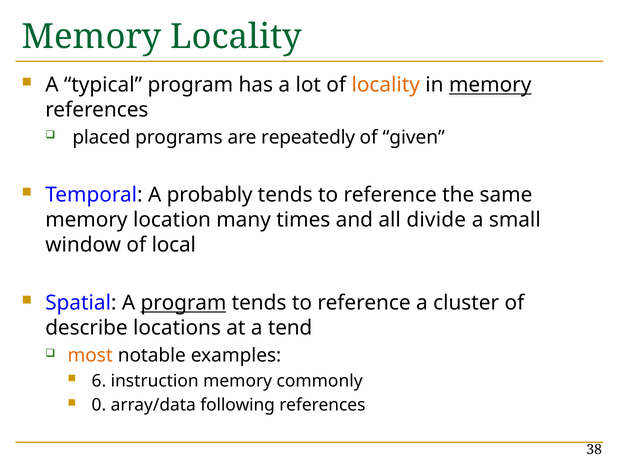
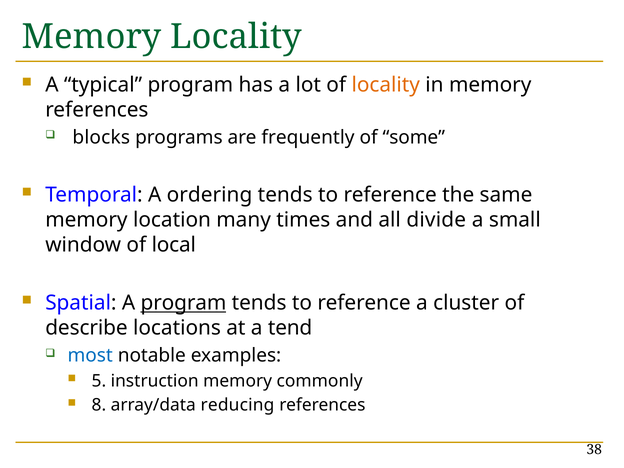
memory underline: present -> none (490, 85)
placed: placed -> blocks (101, 138)
repeatedly: repeatedly -> frequently (308, 138)
given: given -> some (414, 138)
probably: probably -> ordering (210, 195)
most colour: orange -> blue (90, 356)
6: 6 -> 5 (99, 381)
0: 0 -> 8 (99, 405)
following: following -> reducing (237, 405)
